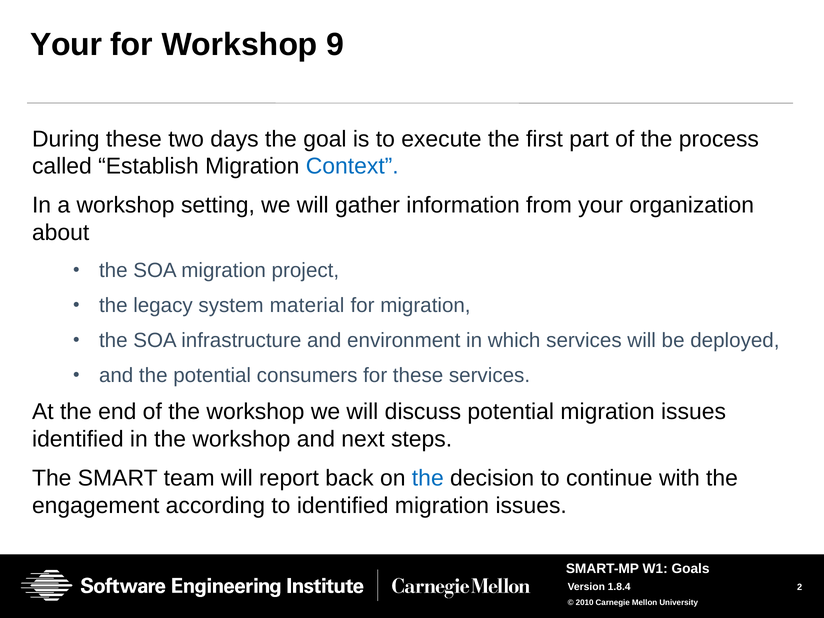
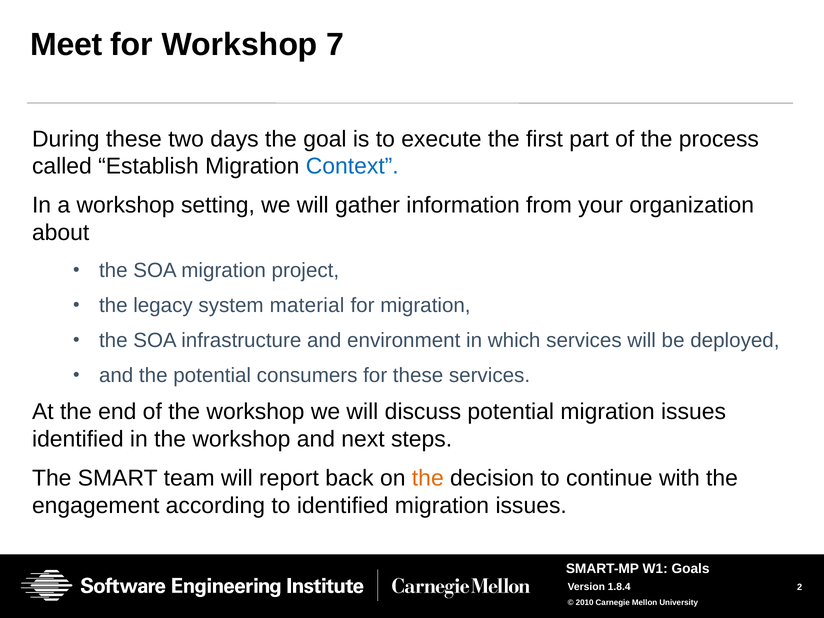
Your: Your -> Meet (66, 45)
9: 9 -> 7 (335, 45)
the colour: blue -> orange (428, 478)
